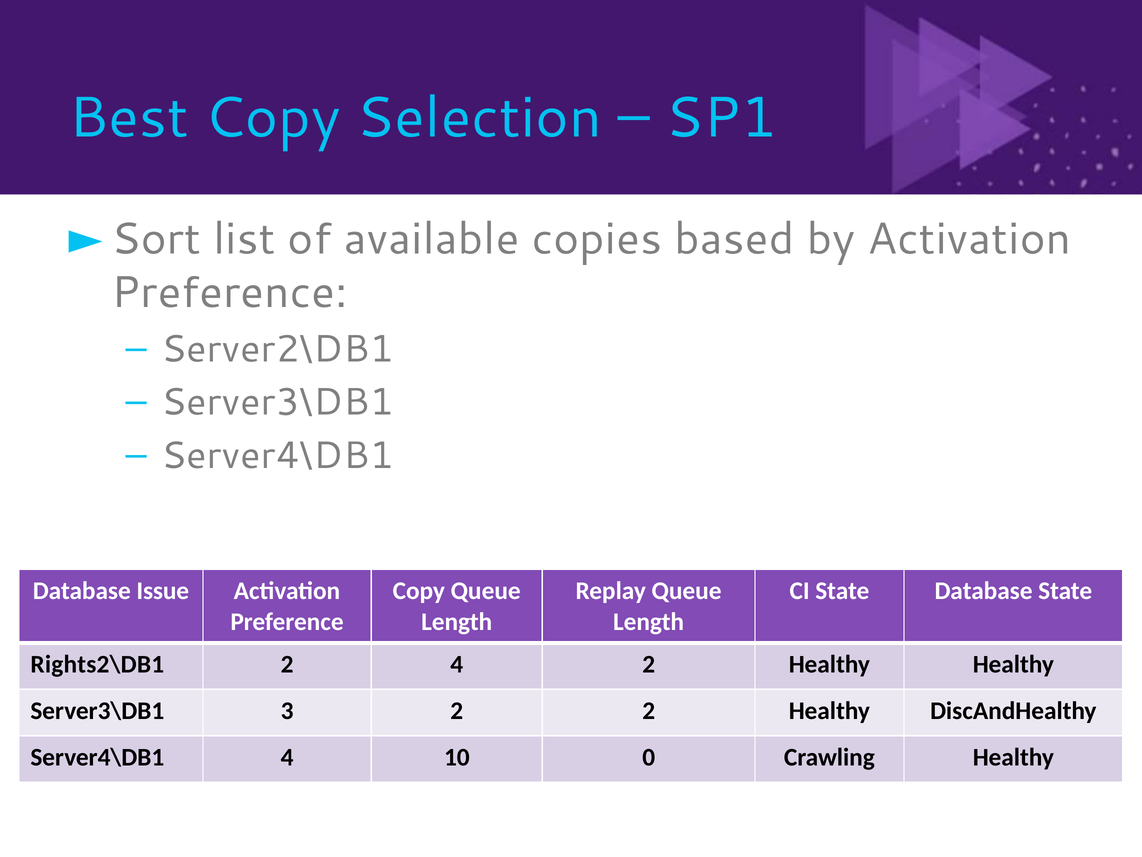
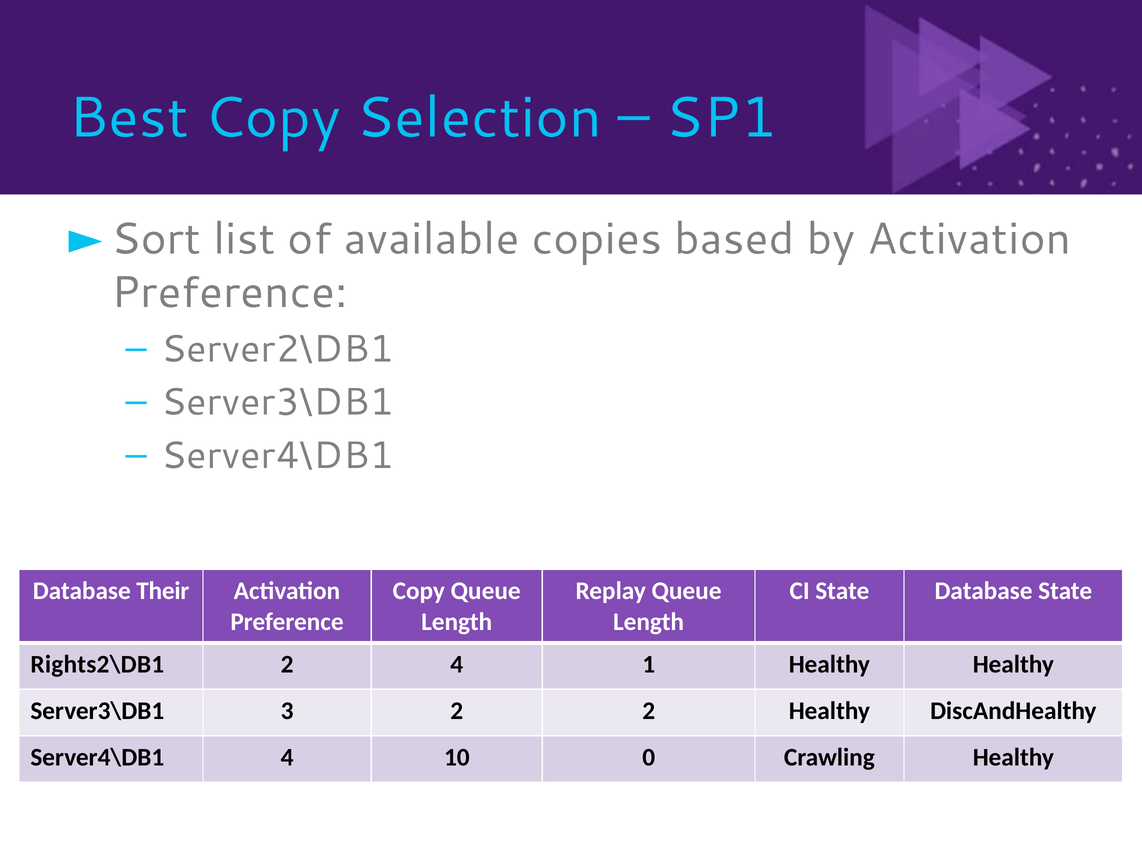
Issue: Issue -> Their (163, 591)
4 2: 2 -> 1 (649, 664)
